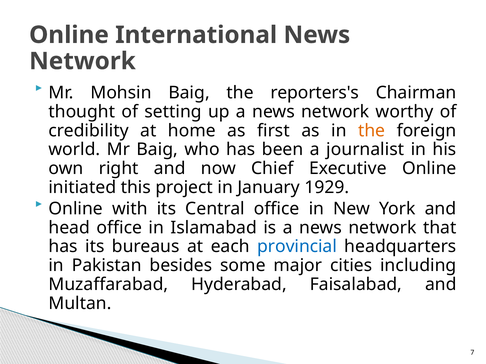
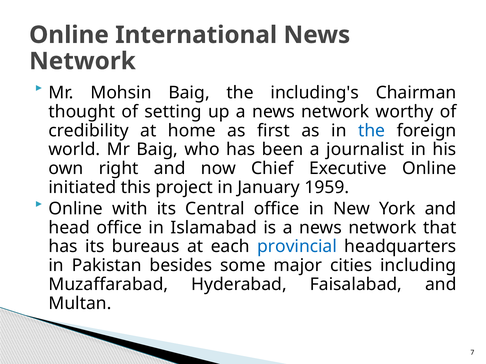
reporters's: reporters's -> including's (315, 93)
the colour: orange -> blue (372, 131)
1929: 1929 -> 1959 (327, 188)
